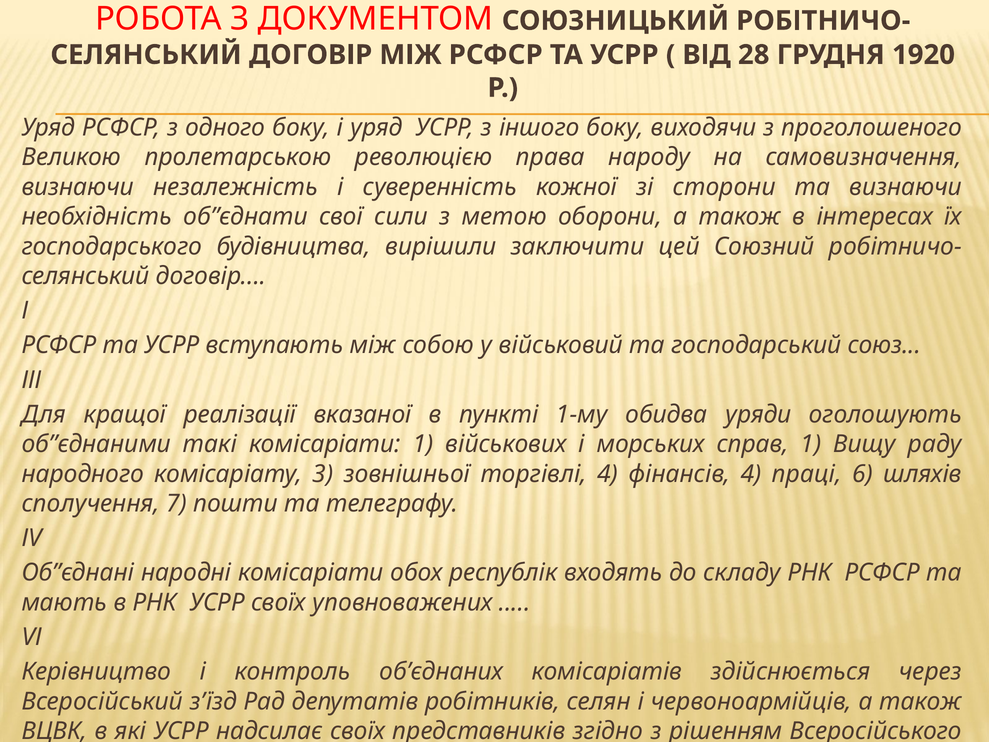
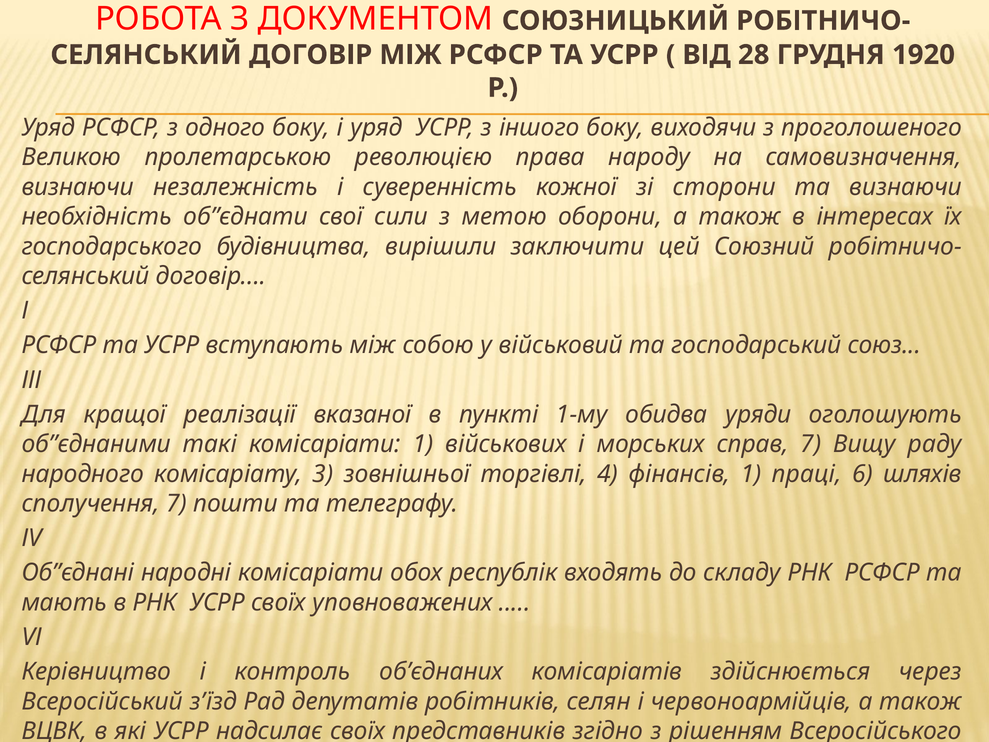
справ 1: 1 -> 7 (811, 444)
фінансів 4: 4 -> 1 (751, 474)
